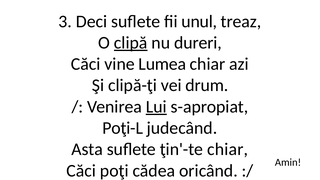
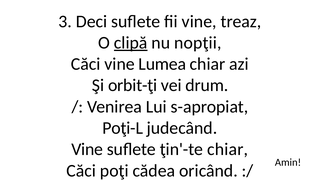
fii unul: unul -> vine (199, 21)
dureri: dureri -> nopţii (198, 43)
clipă-ţi: clipă-ţi -> orbit-ţi (133, 85)
Lui underline: present -> none (156, 107)
Asta: Asta -> Vine (87, 149)
